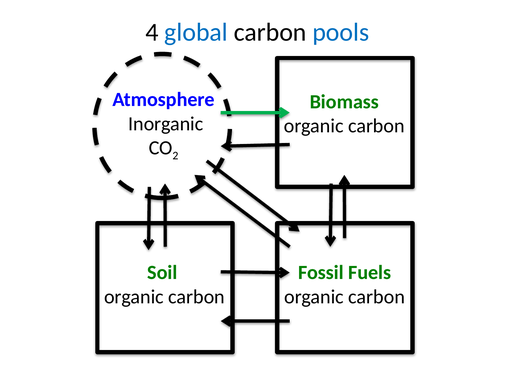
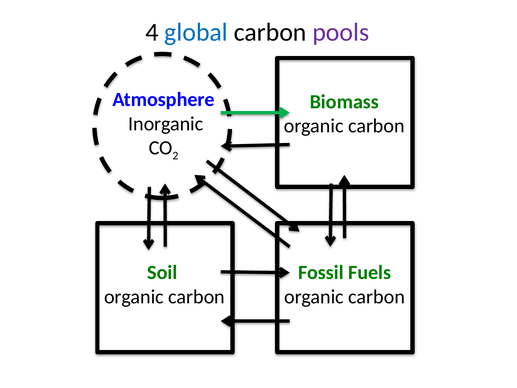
pools colour: blue -> purple (341, 32)
